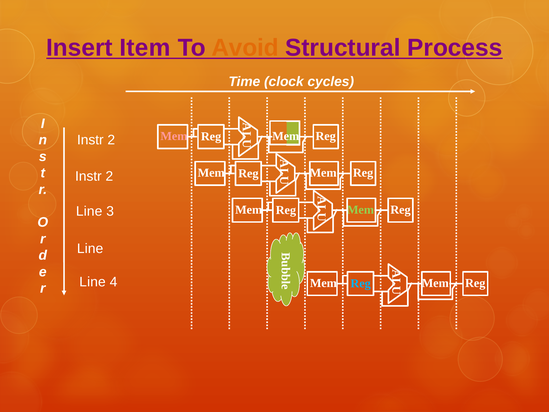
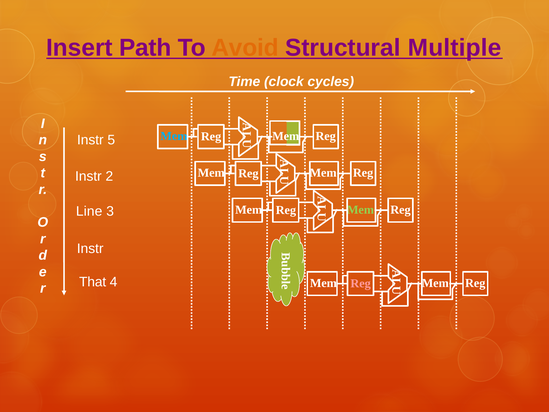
Item: Item -> Path (145, 48)
Process: Process -> Multiple (455, 48)
Mem colour: pink -> light blue (174, 136)
2: 2 -> 5 (111, 140)
Line: Line -> Instr (90, 249)
Line: Line -> That (93, 282)
Reg colour: light blue -> pink (361, 283)
